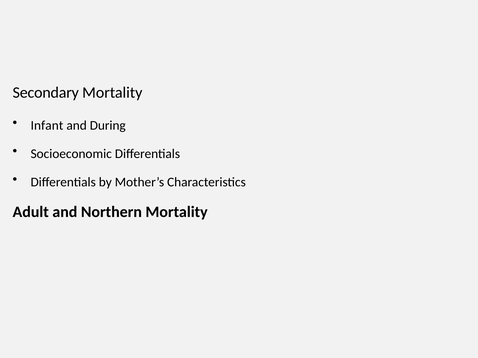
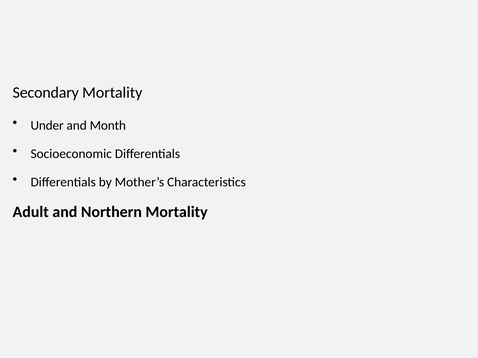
Infant: Infant -> Under (47, 125)
During: During -> Month (108, 125)
